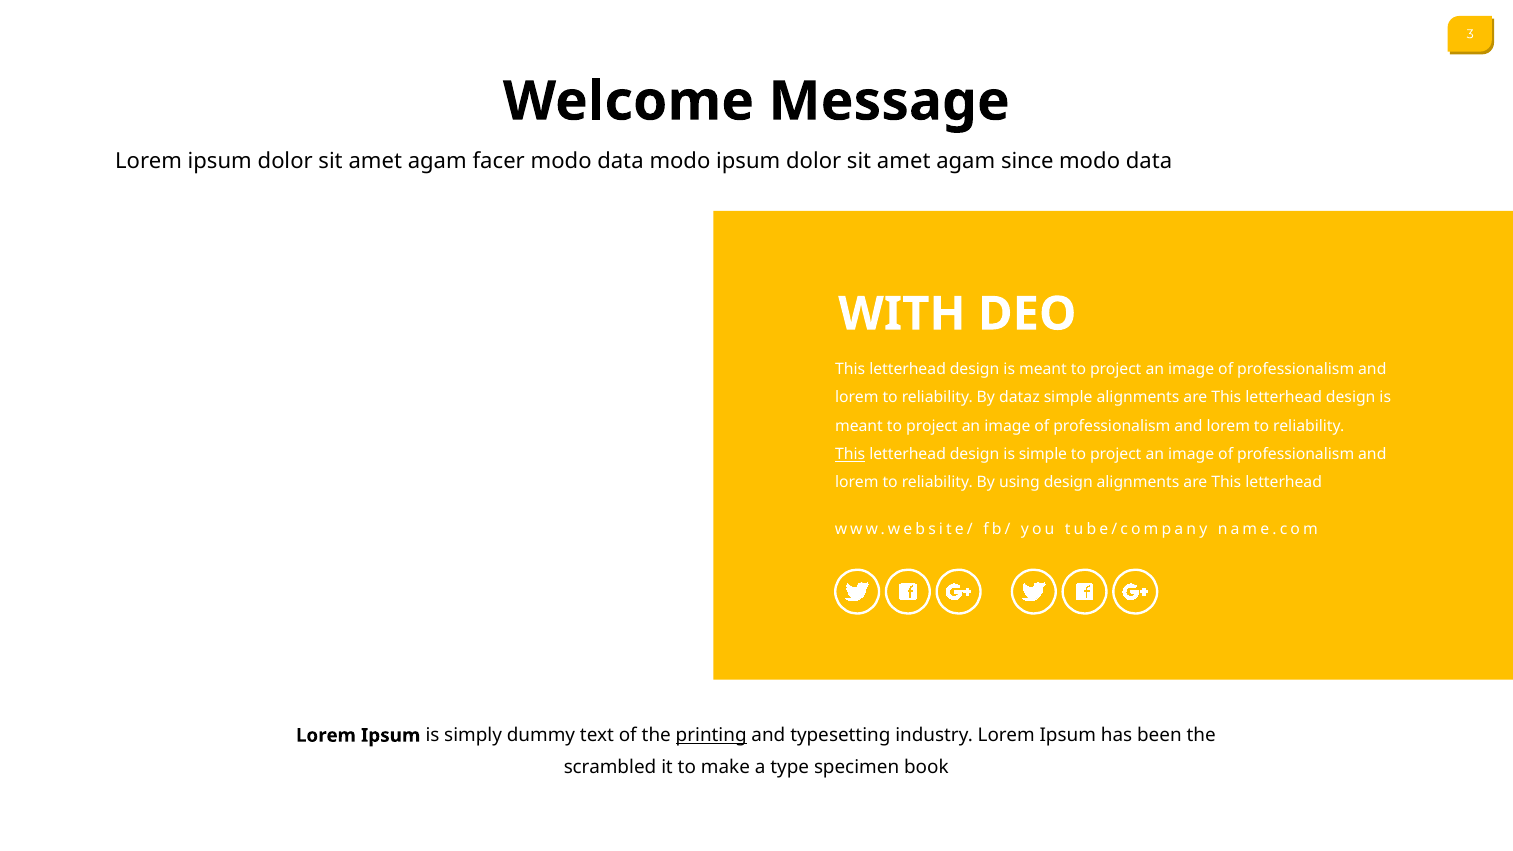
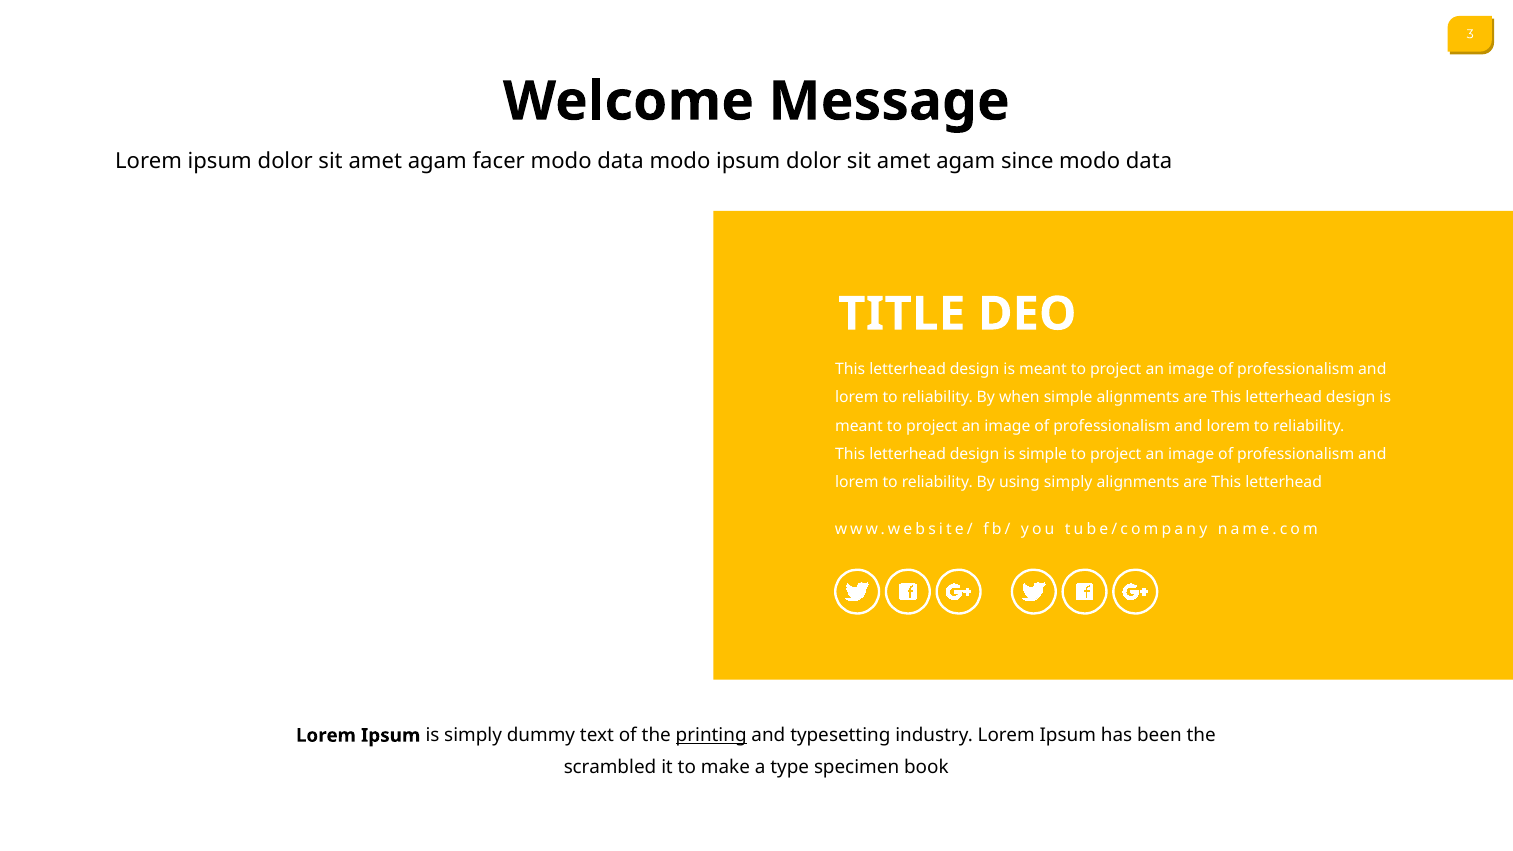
WITH: WITH -> TITLE (902, 314)
dataz: dataz -> when (1019, 398)
This underline: present -> none (850, 454)
using design: design -> simply (1068, 483)
